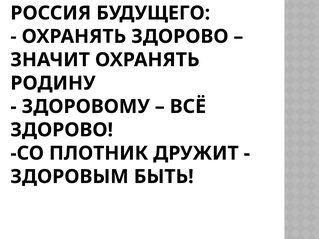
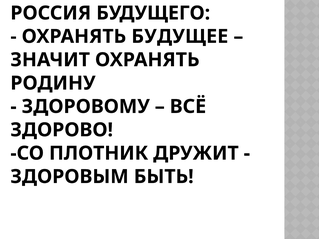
ОХРАНЯТЬ ЗДОРОВО: ЗДОРОВО -> БУДУЩЕЕ (180, 36)
